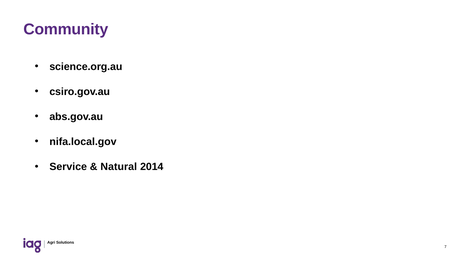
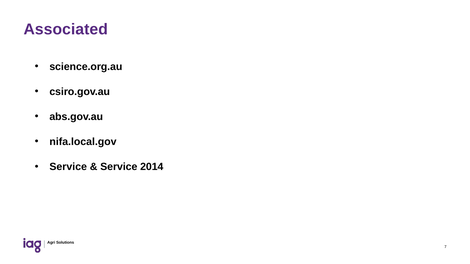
Community: Community -> Associated (66, 29)
Natural: Natural -> Service (119, 167)
